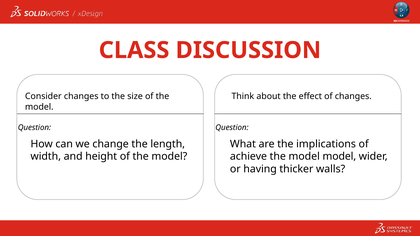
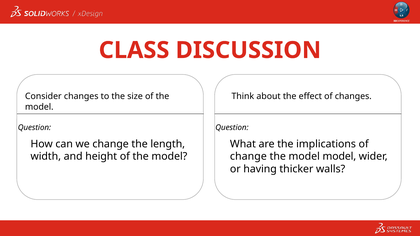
achieve: achieve -> change (248, 157)
